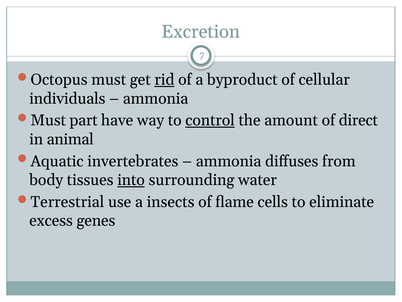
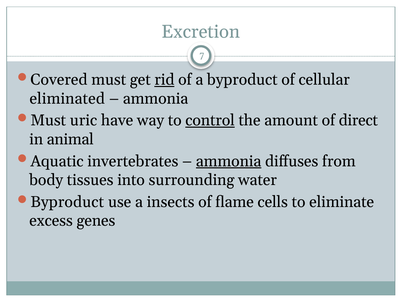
Octopus: Octopus -> Covered (59, 80)
individuals: individuals -> eliminated (67, 98)
part: part -> uric (83, 120)
ammonia underline: none -> present (229, 161)
into underline: present -> none (131, 180)
Terrestrial: Terrestrial -> Byproduct (67, 202)
